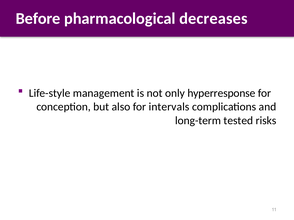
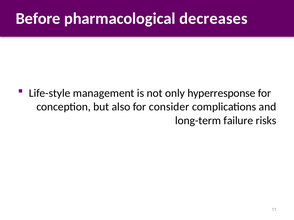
intervals: intervals -> consider (169, 107)
tested: tested -> failure (238, 121)
